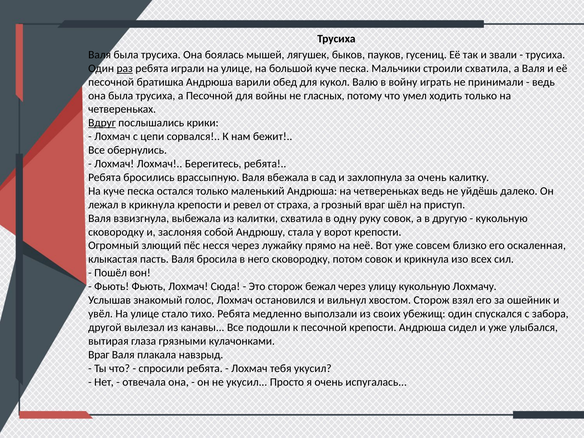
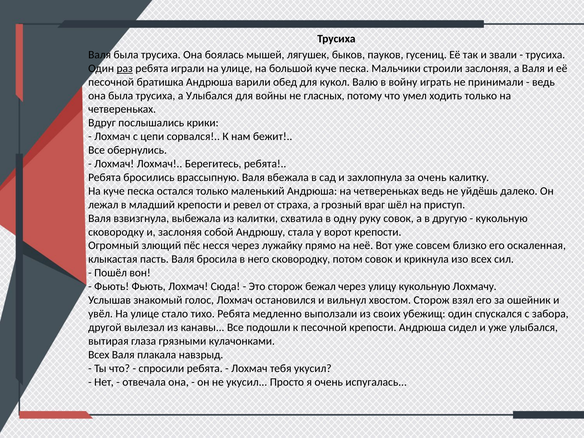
строили схватила: схватила -> заслоняя (488, 68)
а Песочной: Песочной -> Улыбался (209, 96)
Вдруг underline: present -> none (102, 123)
в крикнула: крикнула -> младший (152, 205)
Враг: Враг -> Всех (99, 355)
